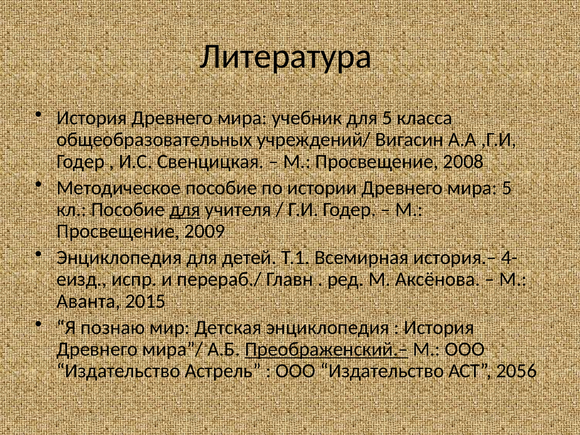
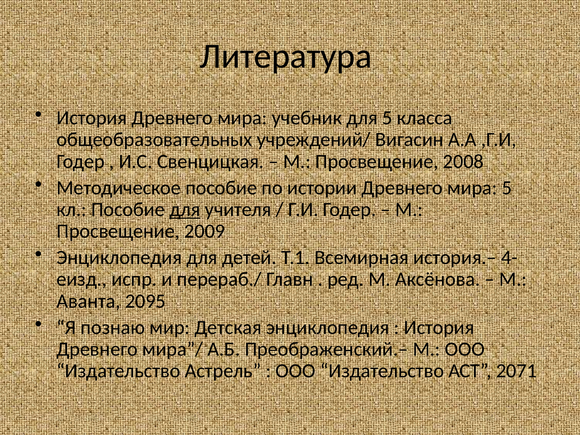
2015: 2015 -> 2095 (145, 301)
Преображенский.– underline: present -> none (327, 349)
2056: 2056 -> 2071 (516, 371)
